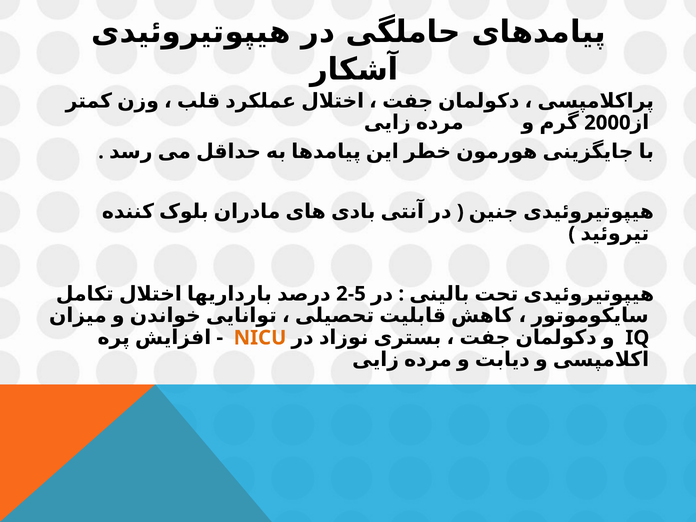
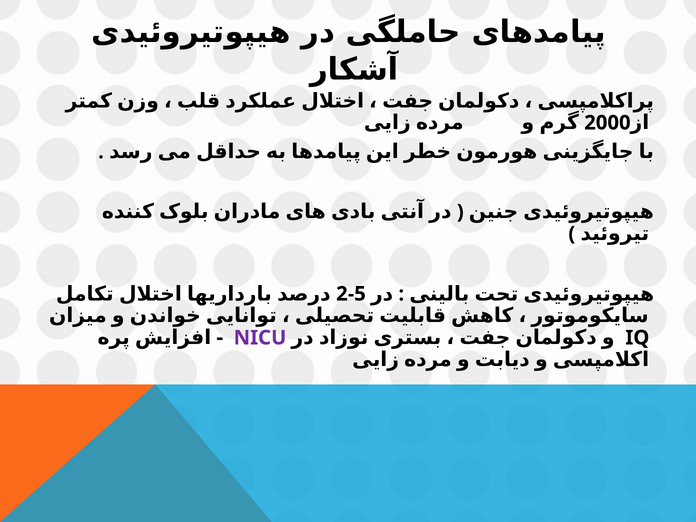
NICU colour: orange -> purple (260, 338)
